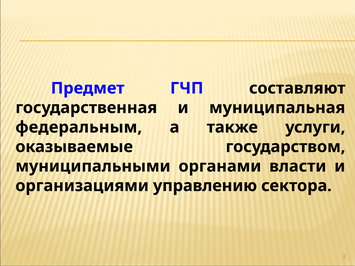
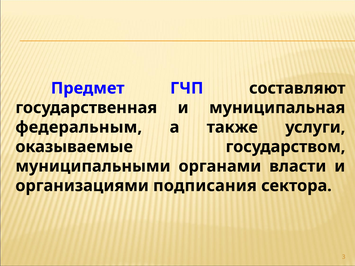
управлению: управлению -> подписания (205, 186)
